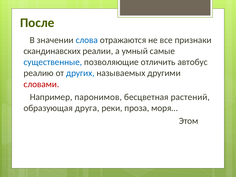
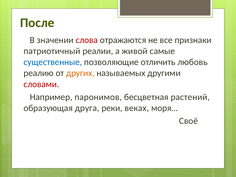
слова colour: blue -> red (87, 40)
скандинавских: скандинавских -> патриотичный (52, 51)
умный: умный -> живой (135, 51)
автобус: автобус -> любовь (193, 62)
других colour: blue -> orange (80, 73)
проза: проза -> веках (137, 108)
Этом: Этом -> Своё (188, 121)
